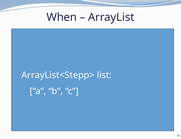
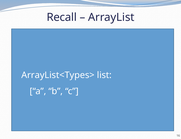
When: When -> Recall (62, 17)
ArrayList<Stepp>: ArrayList<Stepp> -> ArrayList<Types> (58, 76)
